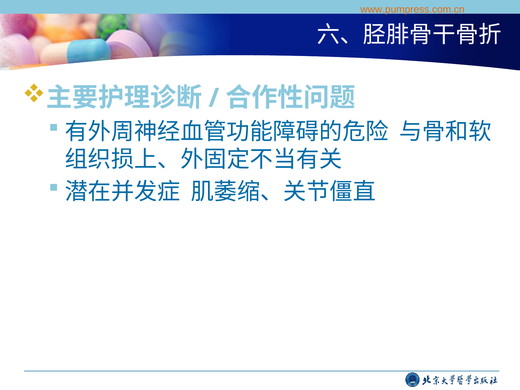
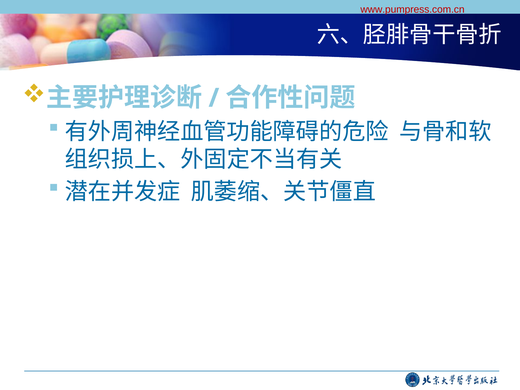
www.pumpress.com.cn colour: orange -> red (413, 9)
